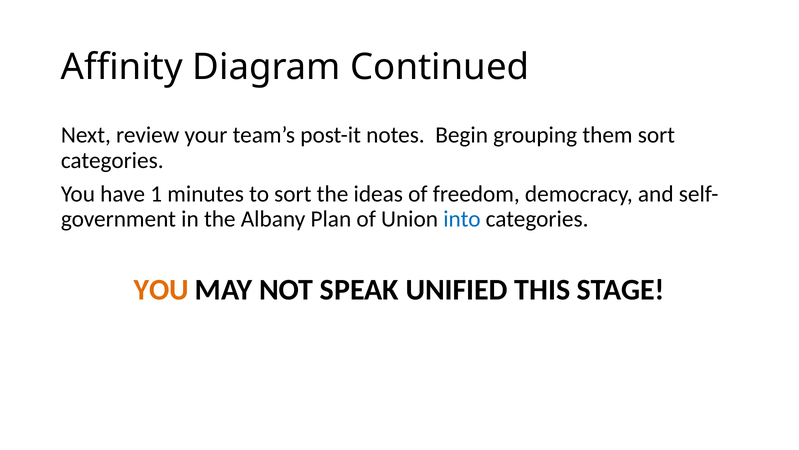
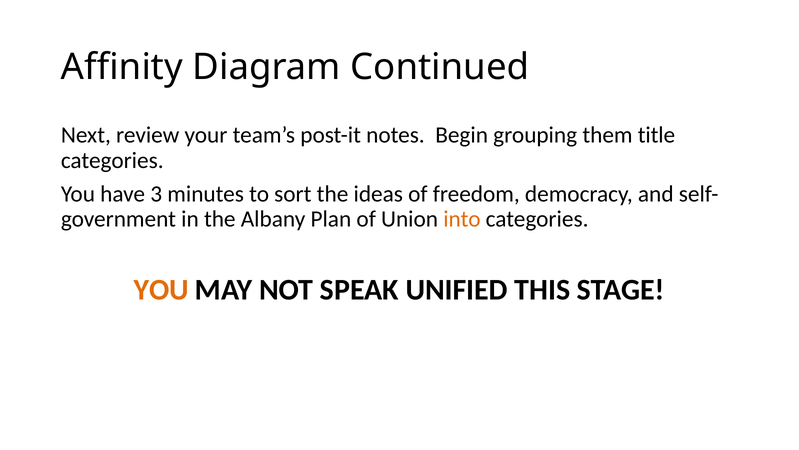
them sort: sort -> title (656, 135)
1: 1 -> 3 (156, 194)
into colour: blue -> orange (462, 219)
